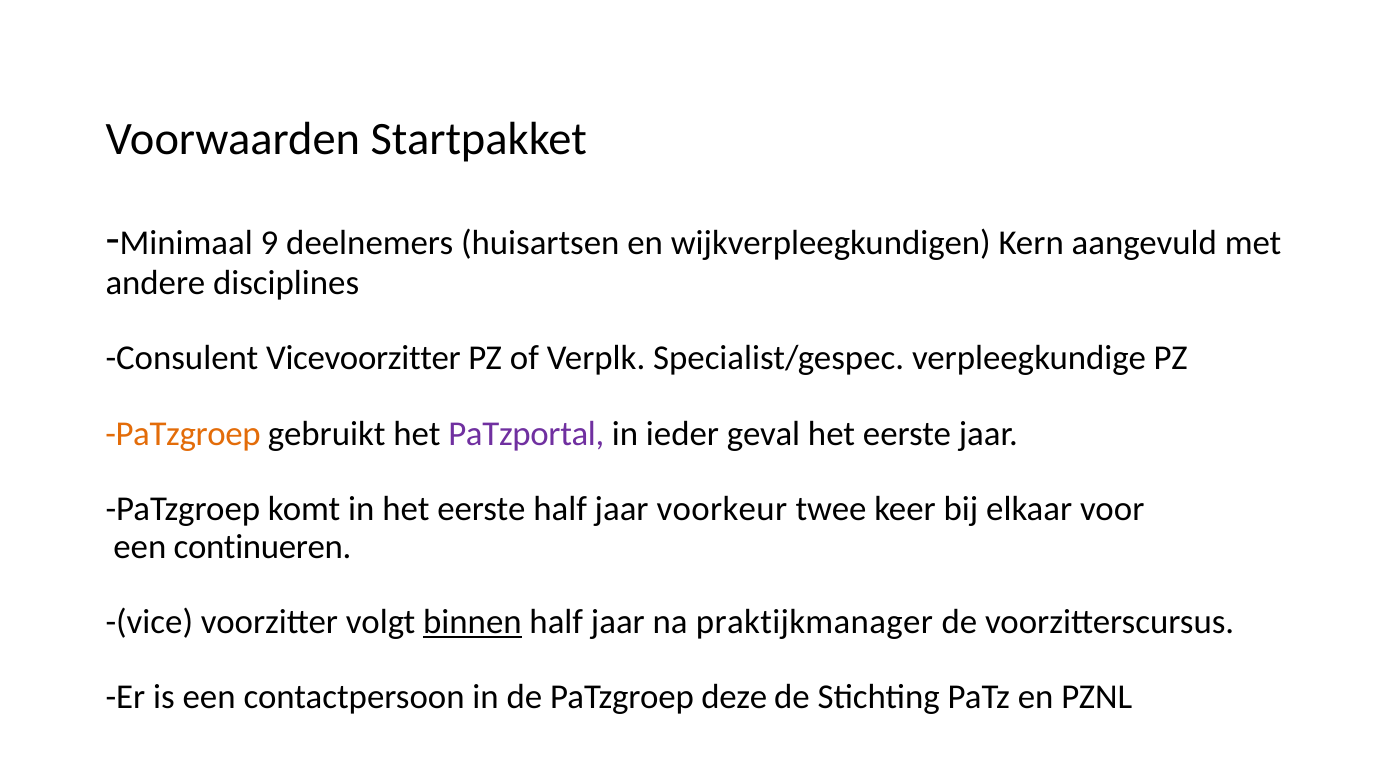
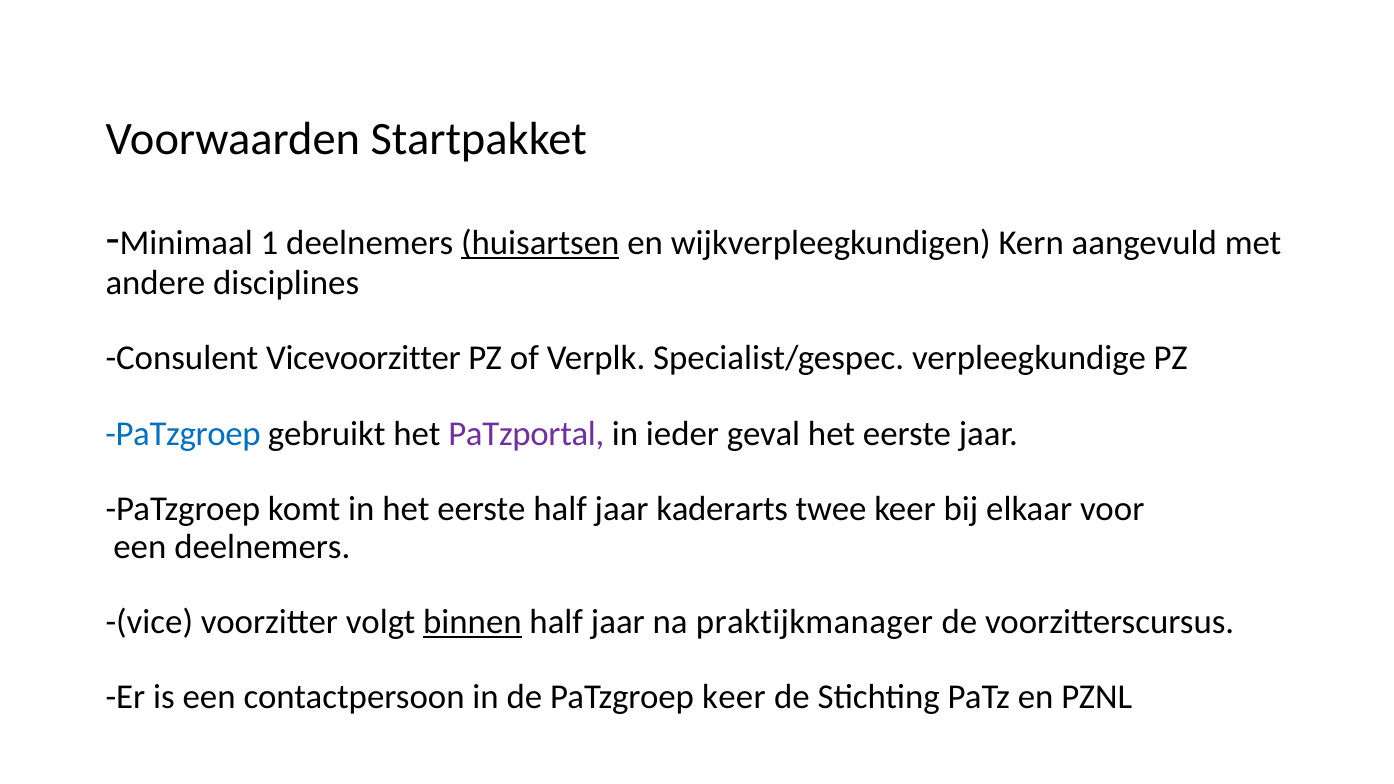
9: 9 -> 1 (270, 243)
huisartsen underline: none -> present (540, 243)
PaTzgroep colour: orange -> blue (183, 434)
voorkeur: voorkeur -> kaderarts (722, 509)
een continueren: continueren -> deelnemers (262, 547)
PaTzgroep deze: deze -> keer (734, 697)
